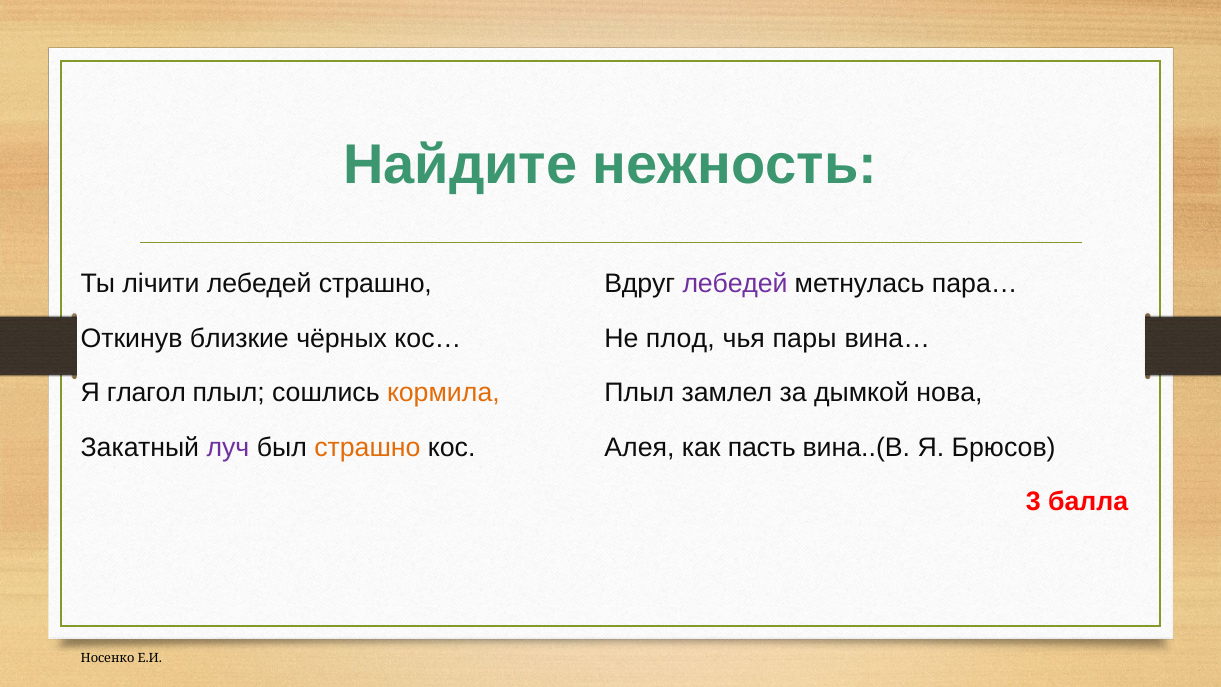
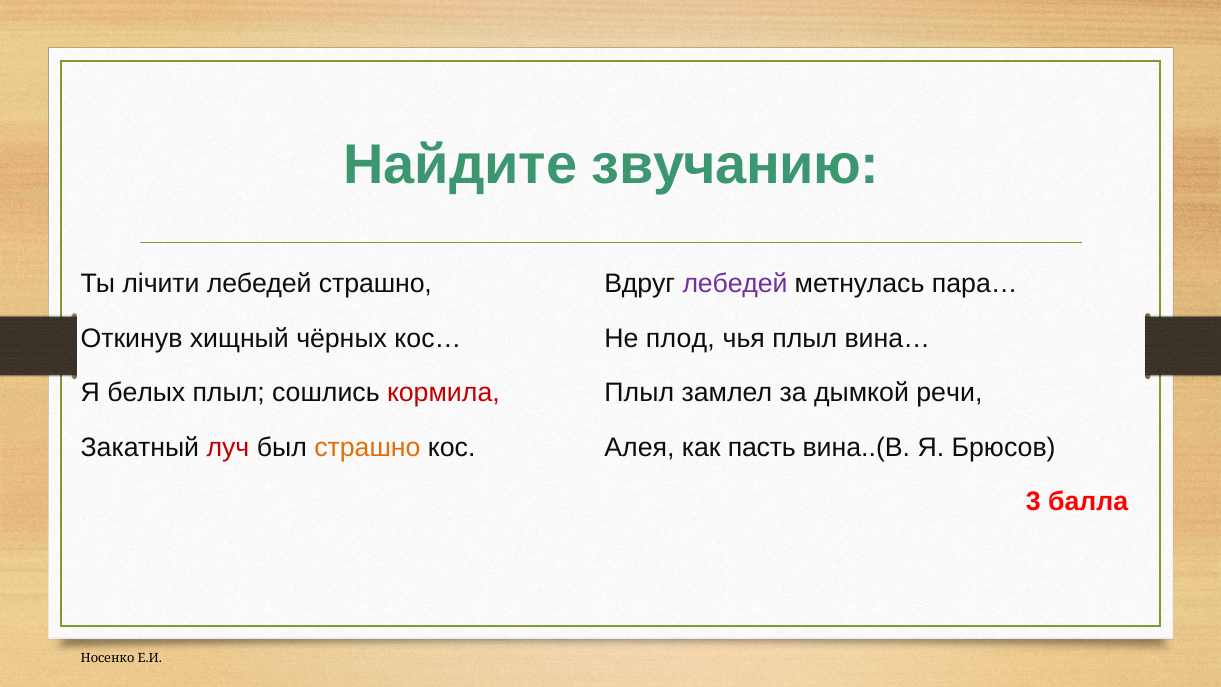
нежность: нежность -> звучанию (735, 165)
близкие: близкие -> хищный (239, 338)
чья пары: пары -> плыл (805, 338)
глагол: глагол -> белых (146, 393)
кормила colour: orange -> red (443, 393)
нова: нова -> речи (949, 393)
луч colour: purple -> red (228, 447)
